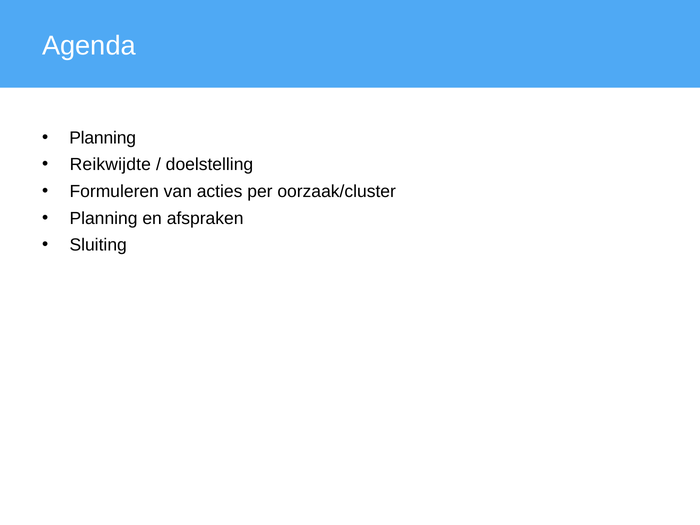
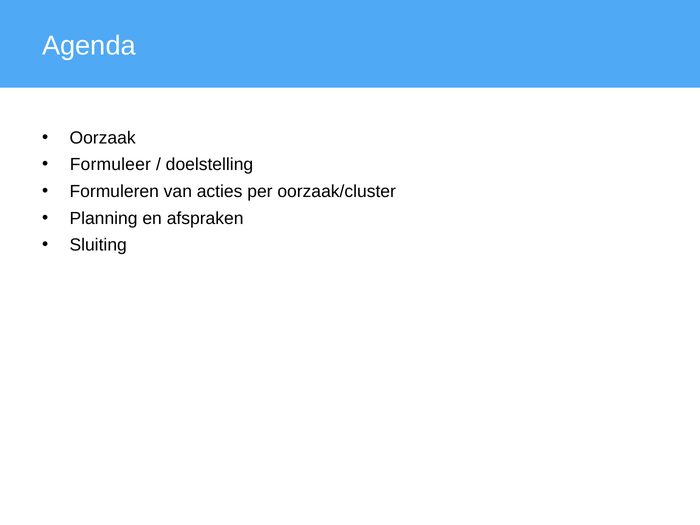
Planning: Planning -> Oorzaak (103, 138)
Reikwijdte: Reikwijdte -> Formuleer (110, 165)
